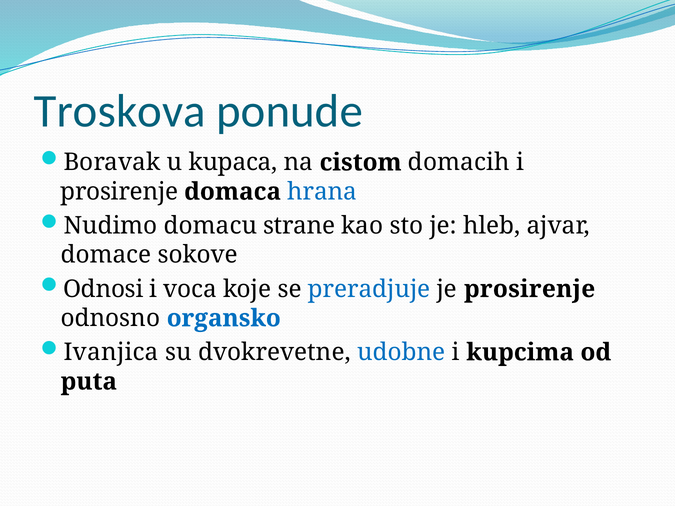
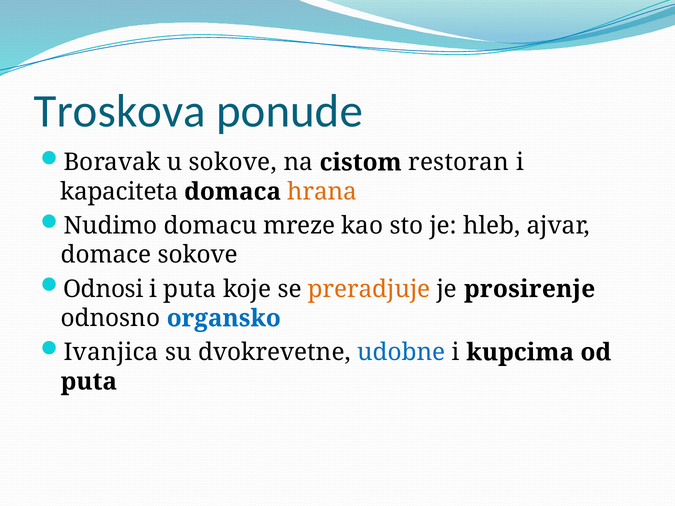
u kupaca: kupaca -> sokove (233, 163)
domacih: domacih -> restoran (459, 163)
prosirenje: prosirenje -> kapaciteta (119, 192)
hrana colour: blue -> orange (322, 192)
strane: strane -> mreze (299, 226)
i voca: voca -> puta (190, 289)
preradjuje colour: blue -> orange (369, 289)
